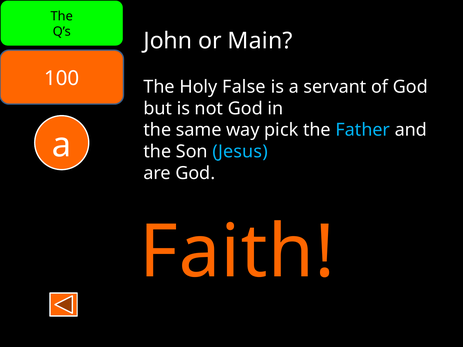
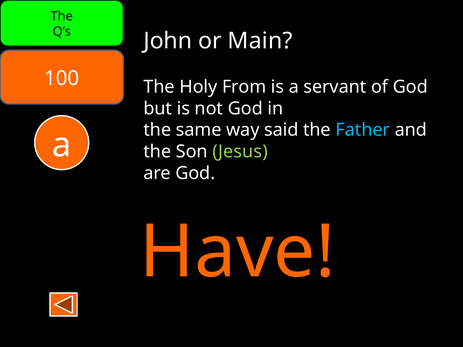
False: False -> From (244, 87)
pick: pick -> said (281, 130)
Jesus colour: light blue -> light green (240, 152)
Faith: Faith -> Have (237, 252)
